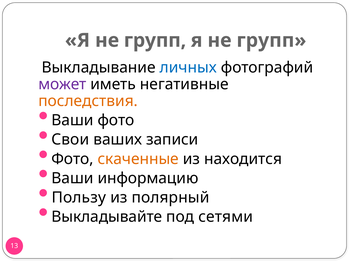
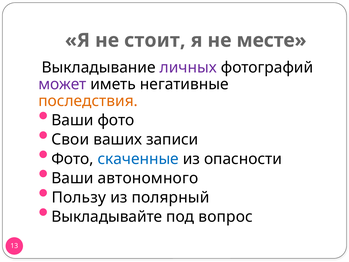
групп: групп -> стоит (155, 40)
групп: групп -> месте (271, 40)
личных colour: blue -> purple (188, 67)
скаченные colour: orange -> blue (138, 159)
находится: находится -> опасности (243, 159)
информацию: информацию -> автономного (148, 178)
сетями: сетями -> вопрос (226, 217)
